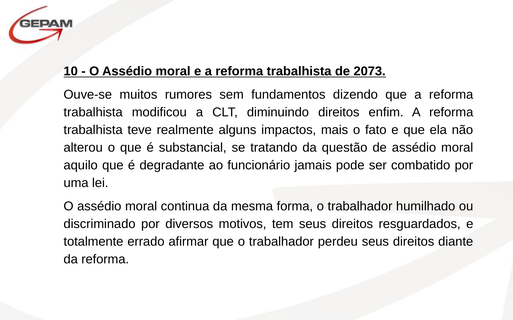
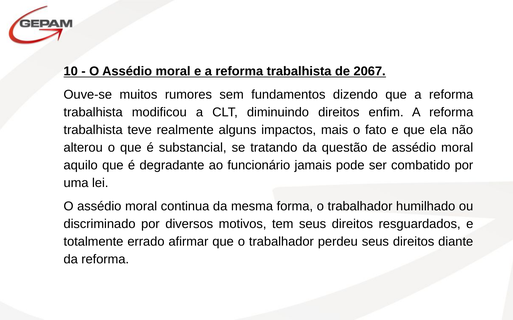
2073: 2073 -> 2067 (370, 72)
